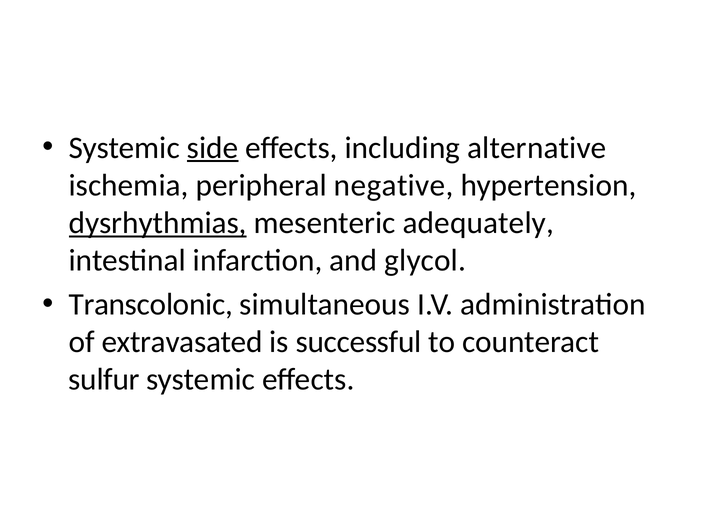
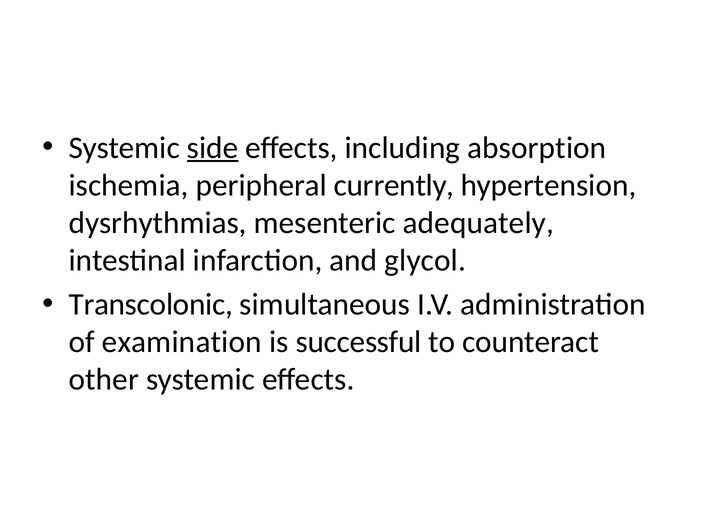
alternative: alternative -> absorption (537, 148)
negative: negative -> currently (394, 186)
dysrhythmias underline: present -> none (158, 223)
extravasated: extravasated -> examination (182, 342)
sulfur: sulfur -> other (104, 380)
